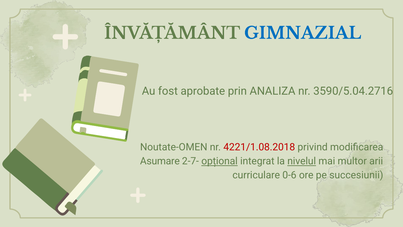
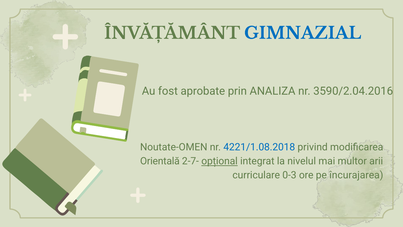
3590/5.04.2716: 3590/5.04.2716 -> 3590/2.04.2016 (353, 91)
4221/1.08.2018 colour: red -> blue (259, 147)
Asumare: Asumare -> Orientală (160, 161)
nivelul underline: present -> none (302, 161)
0-6: 0-6 -> 0-3 (289, 175)
succesiunii: succesiunii -> încurajarea (356, 175)
